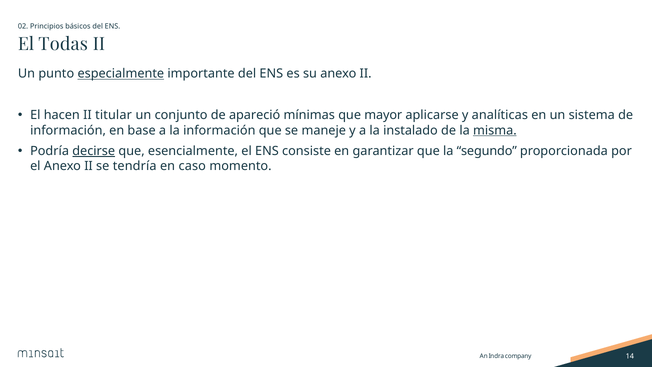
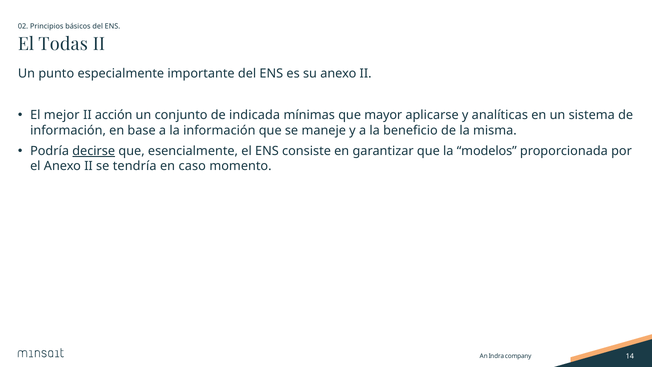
especialmente underline: present -> none (121, 74)
hacen: hacen -> mejor (62, 115)
titular: titular -> acción (114, 115)
apareció: apareció -> indicada (255, 115)
instalado: instalado -> beneficio (410, 130)
misma underline: present -> none (495, 130)
segundo: segundo -> modelos (487, 151)
